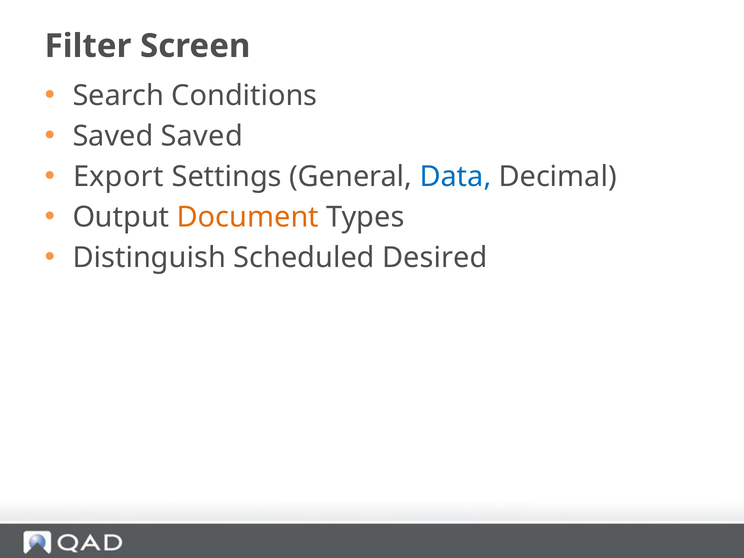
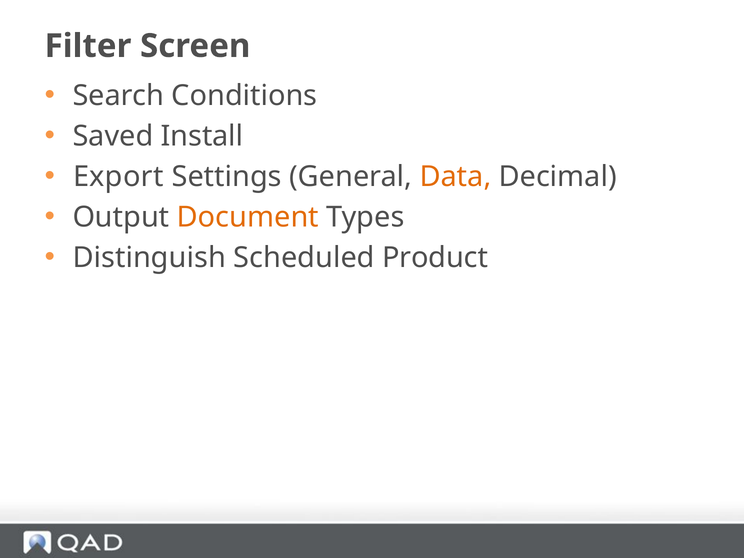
Saved Saved: Saved -> Install (202, 136)
Data colour: blue -> orange (455, 177)
Desired: Desired -> Product (435, 258)
